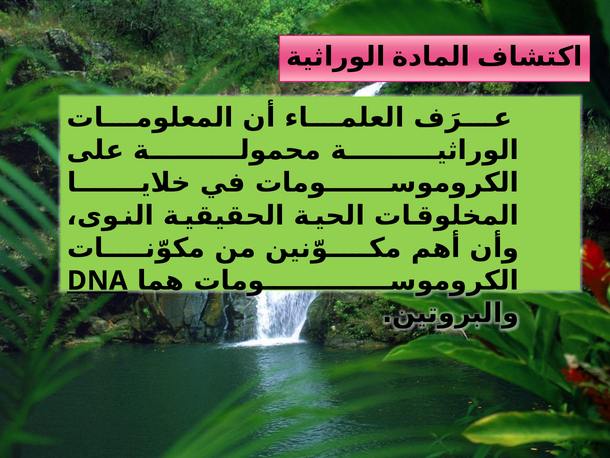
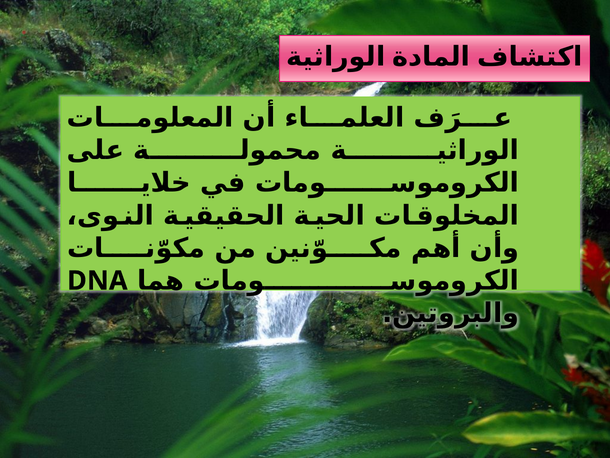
DNA underline: present -> none (97, 280)
